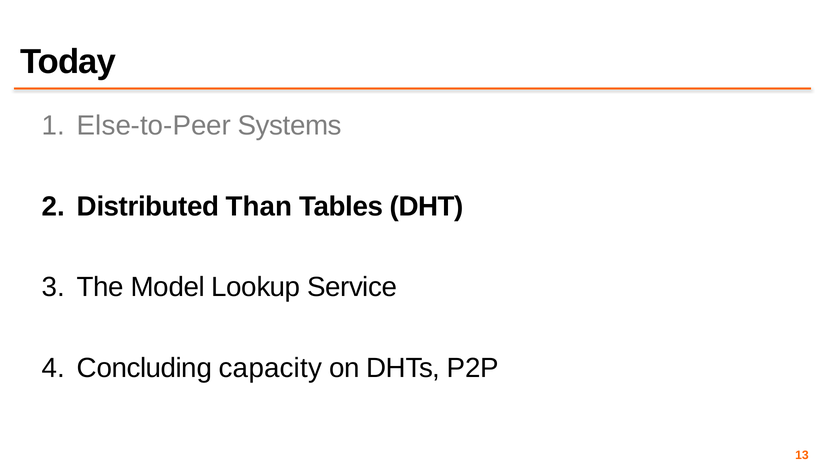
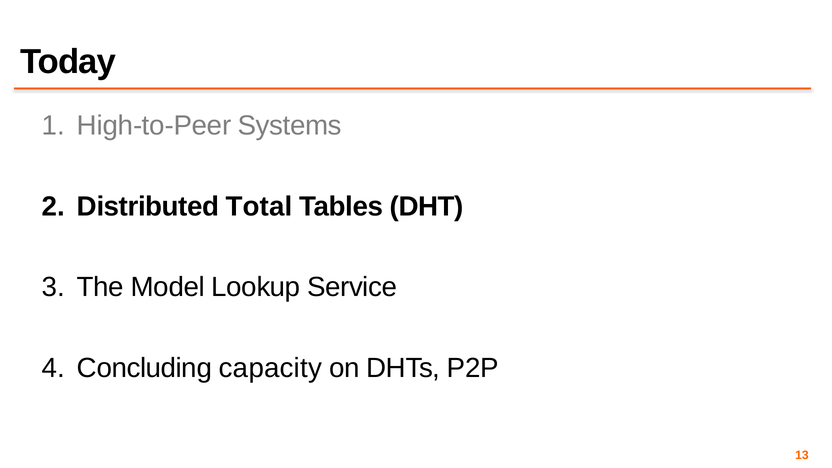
Else-to-Peer: Else-to-Peer -> High-to-Peer (154, 126)
Than: Than -> Total (259, 206)
